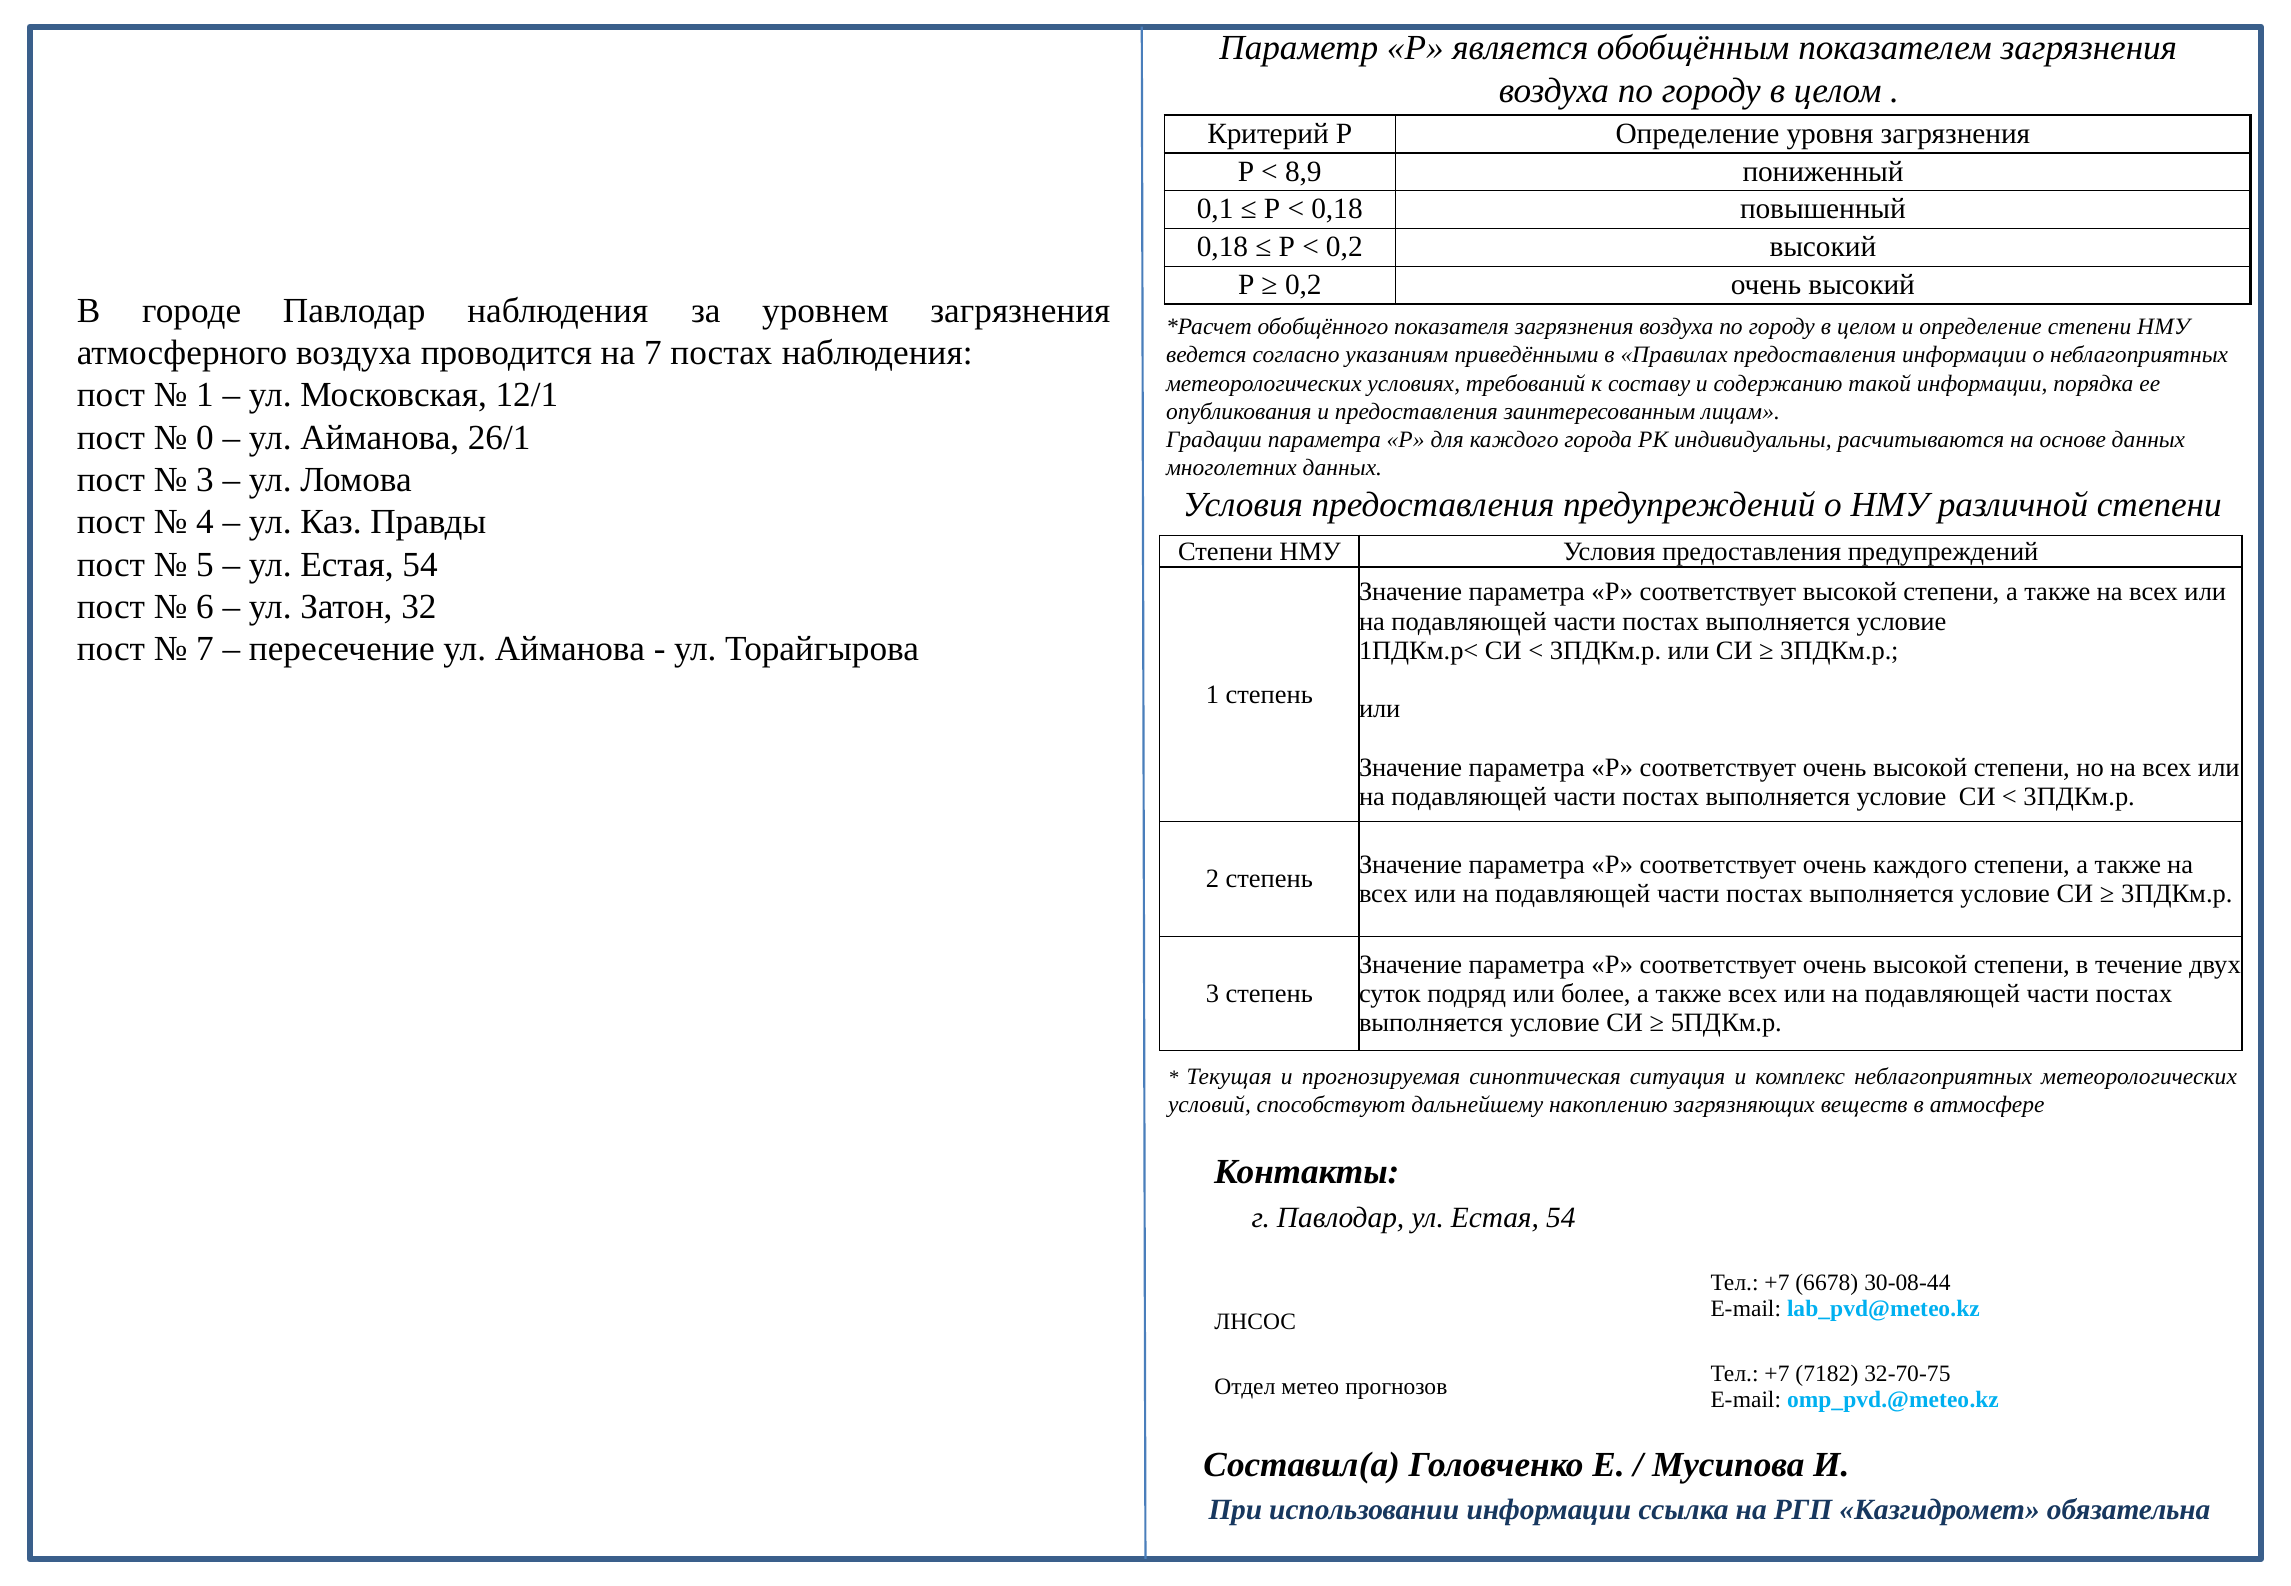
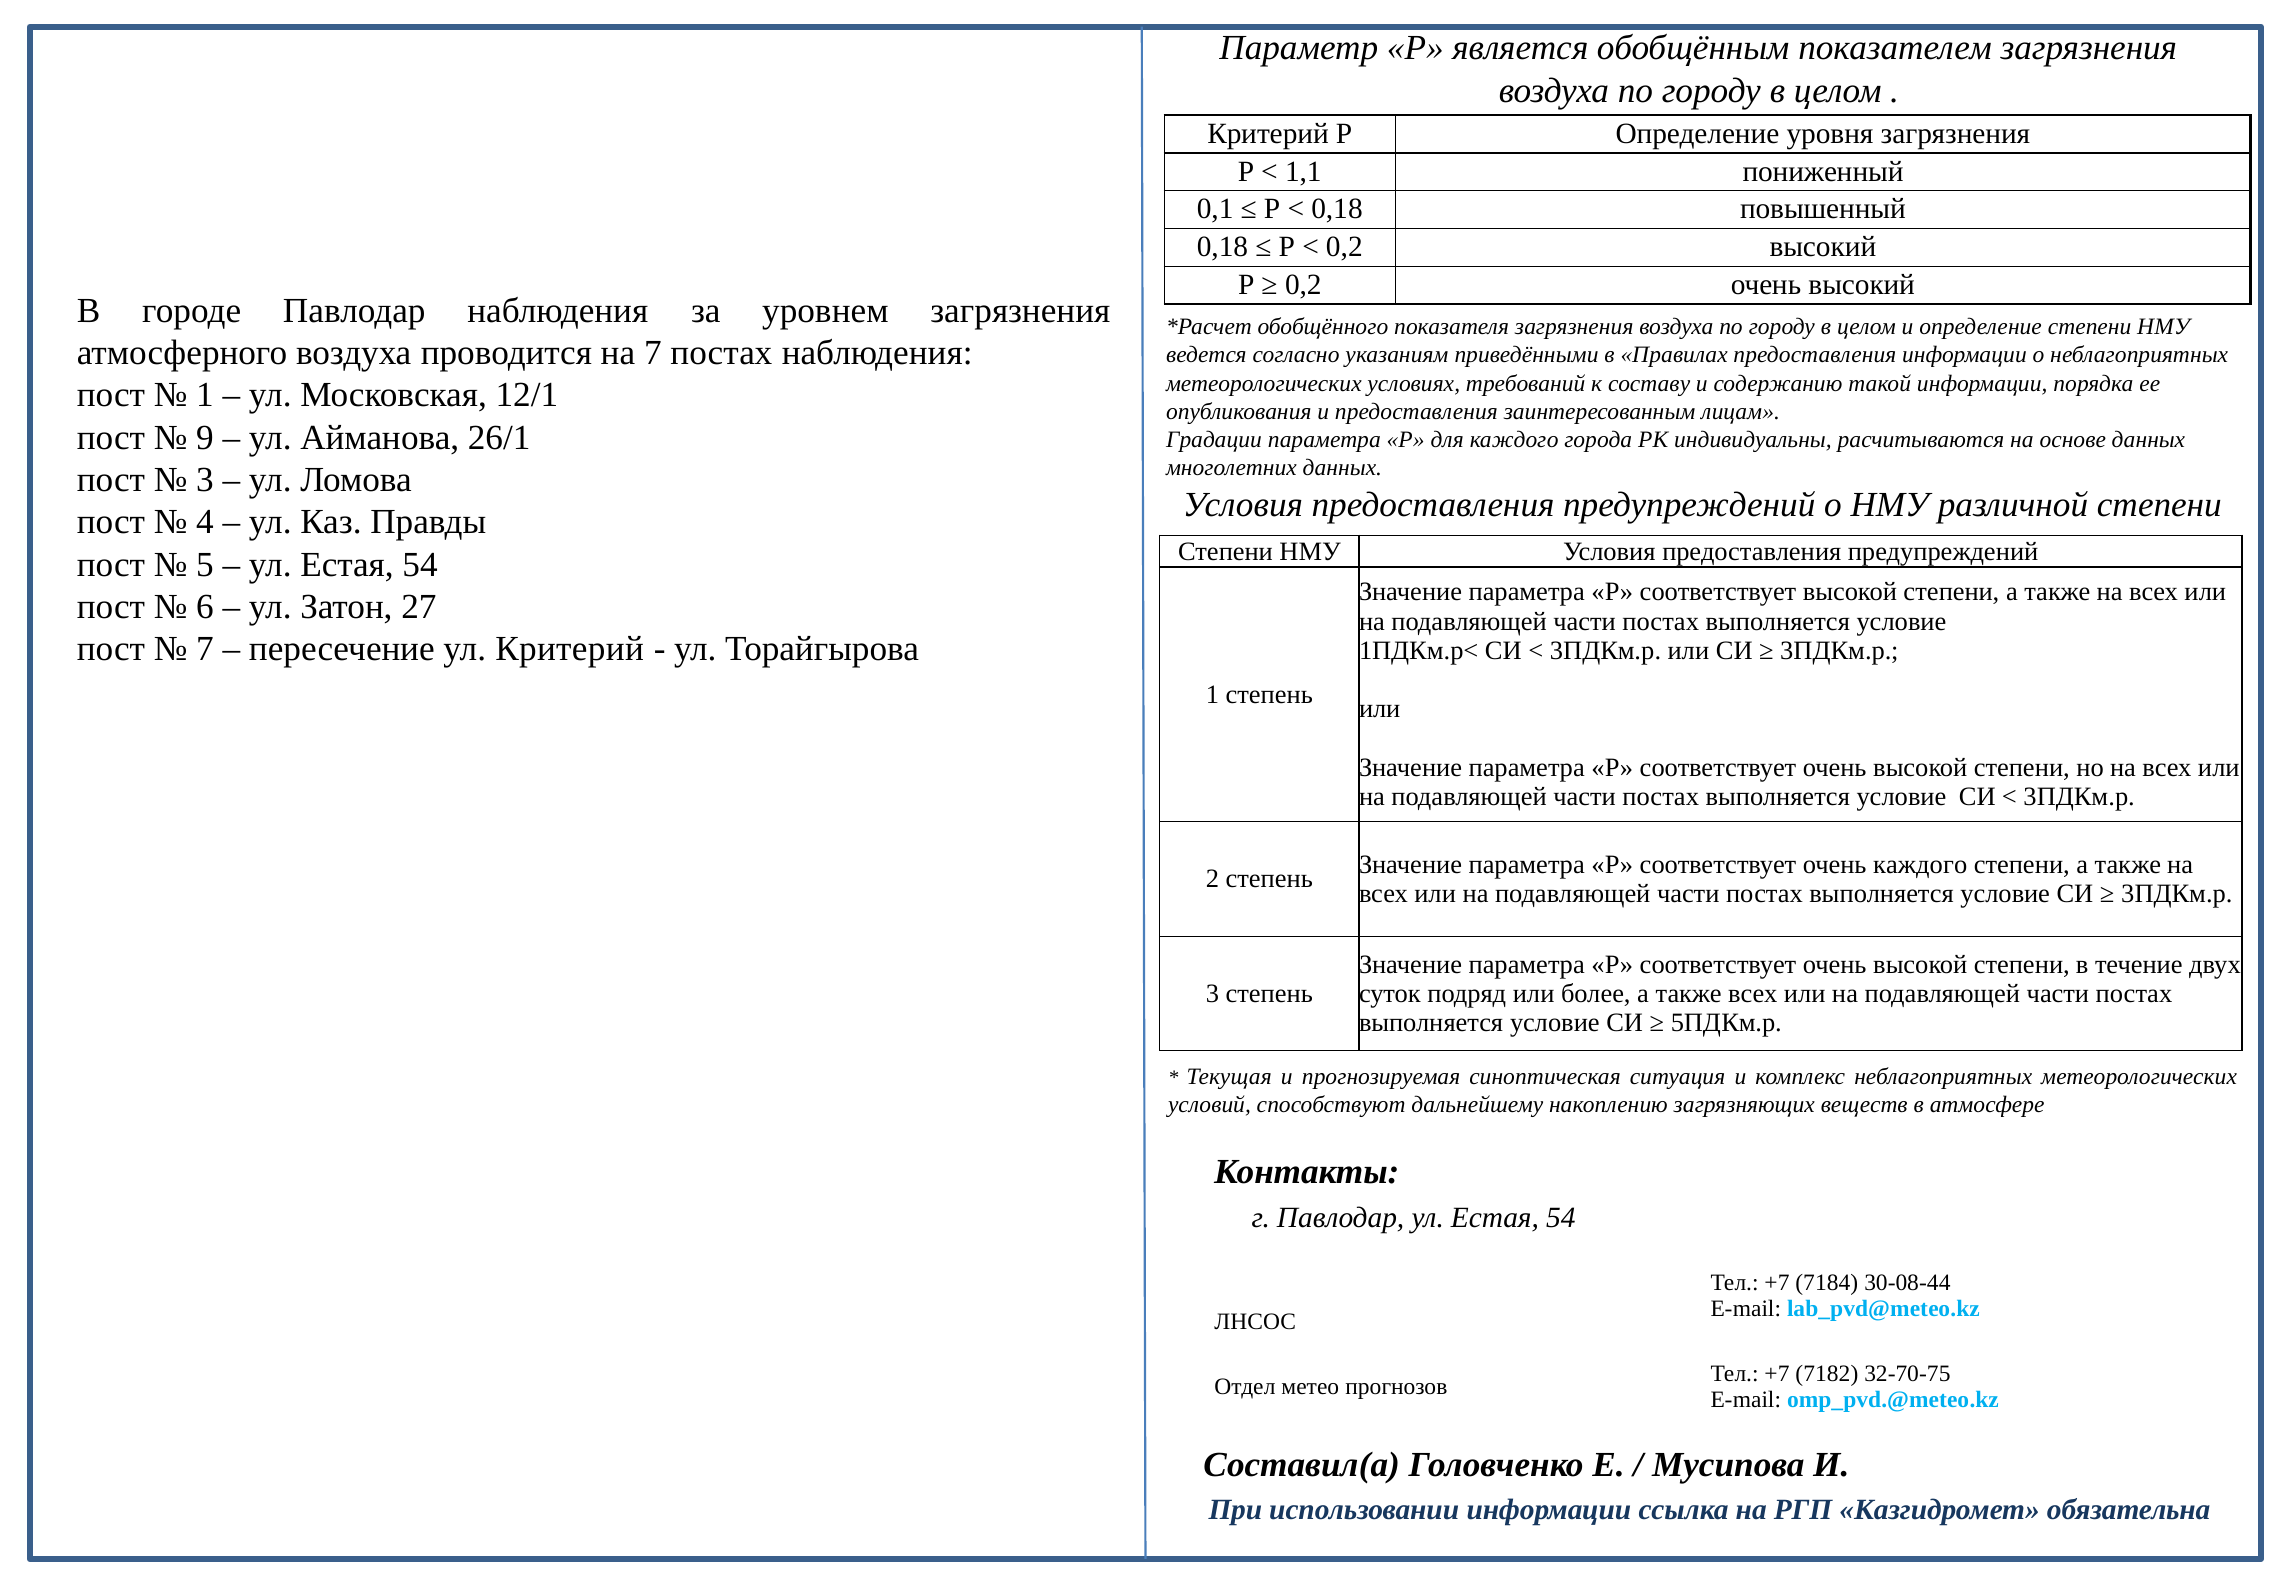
8,9: 8,9 -> 1,1 (1303, 171)
0: 0 -> 9 (205, 438)
32: 32 -> 27 (419, 607)
пересечение ул Айманова: Айманова -> Критерий (570, 649)
6678: 6678 -> 7184 (1827, 1282)
